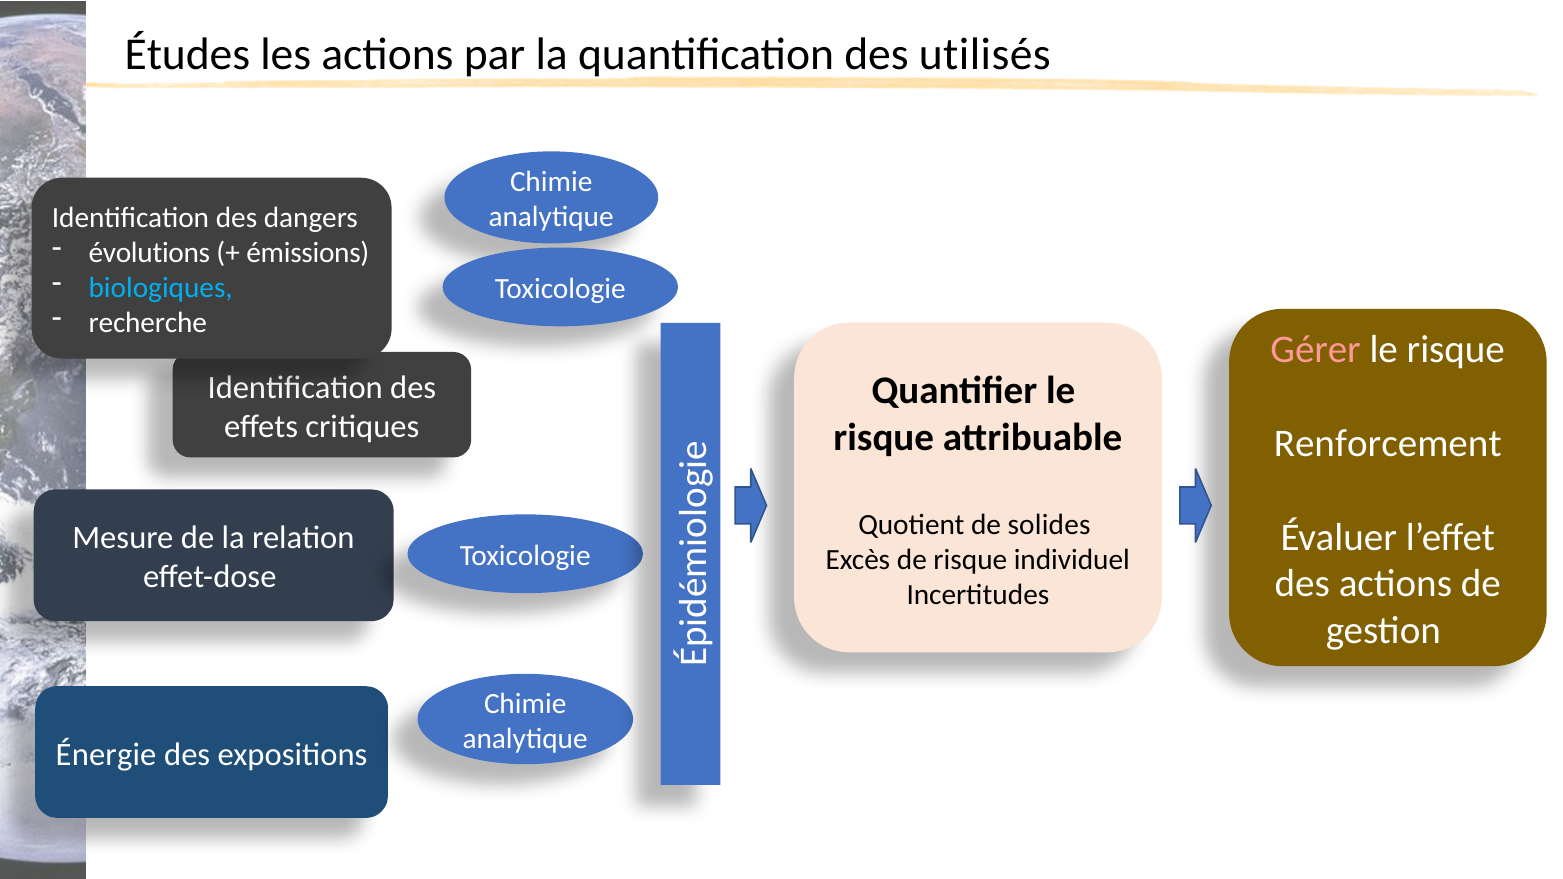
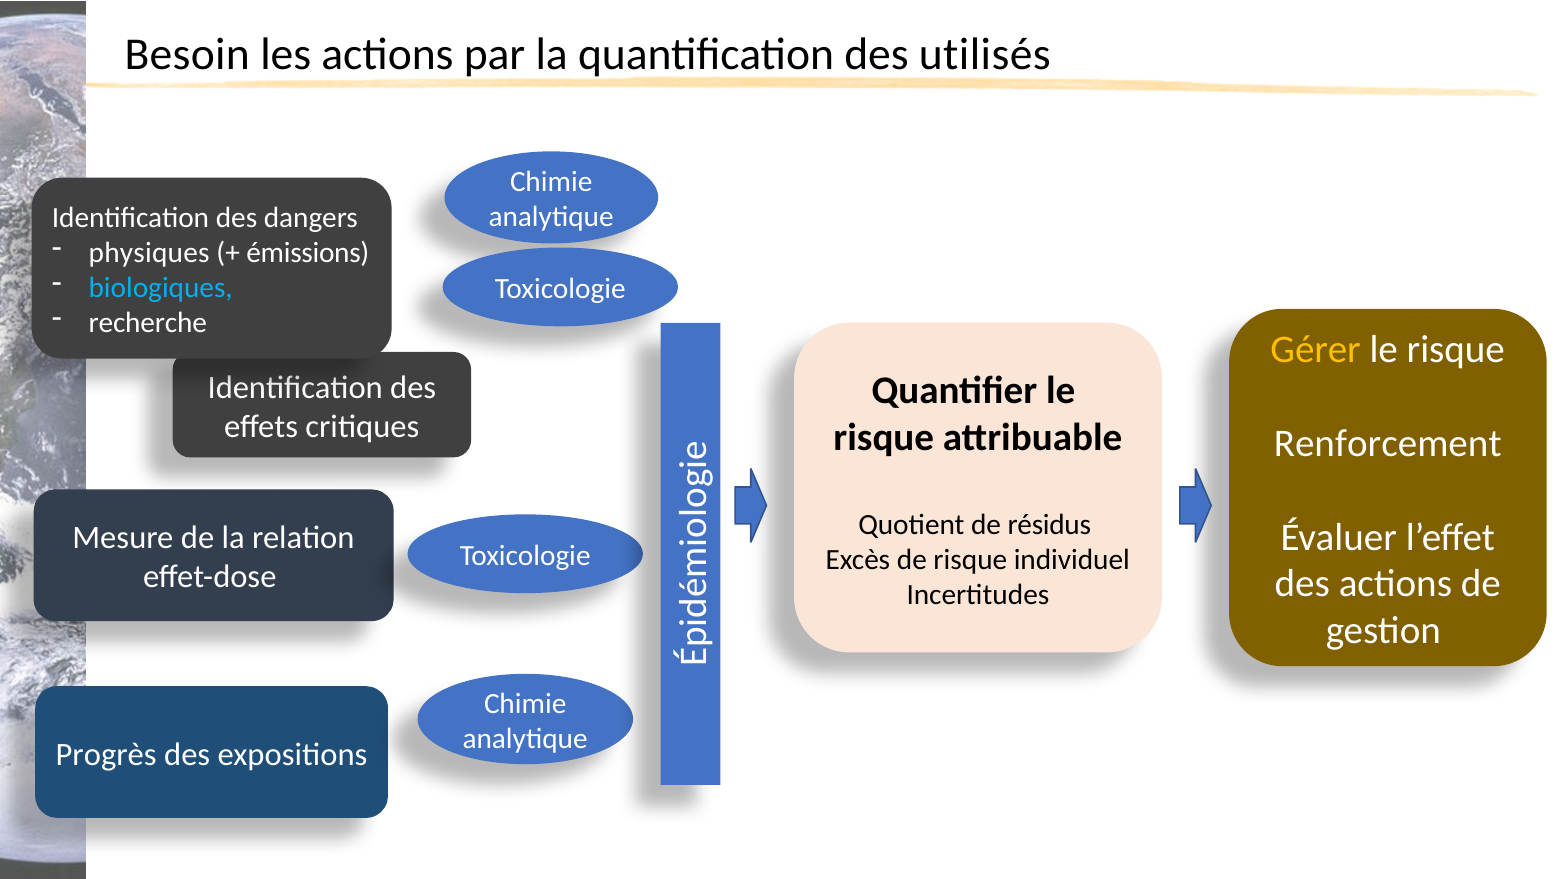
Études: Études -> Besoin (187, 55)
évolutions: évolutions -> physiques (149, 253)
Gérer colour: pink -> yellow (1316, 350)
solides: solides -> résidus (1049, 525)
Énergie: Énergie -> Progrès (106, 754)
